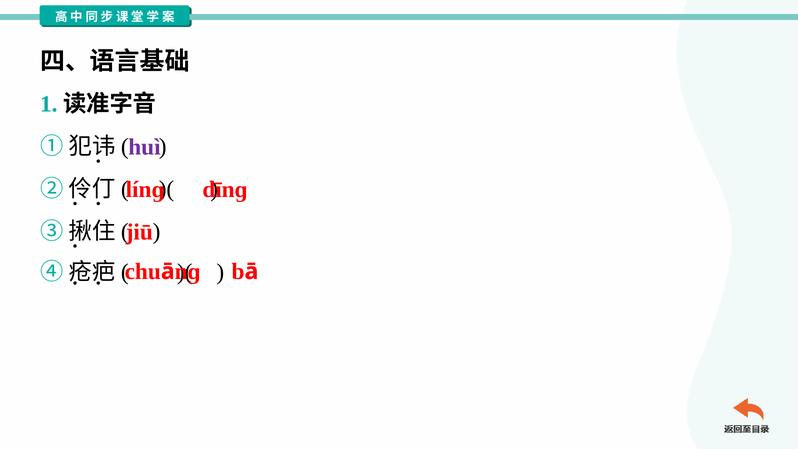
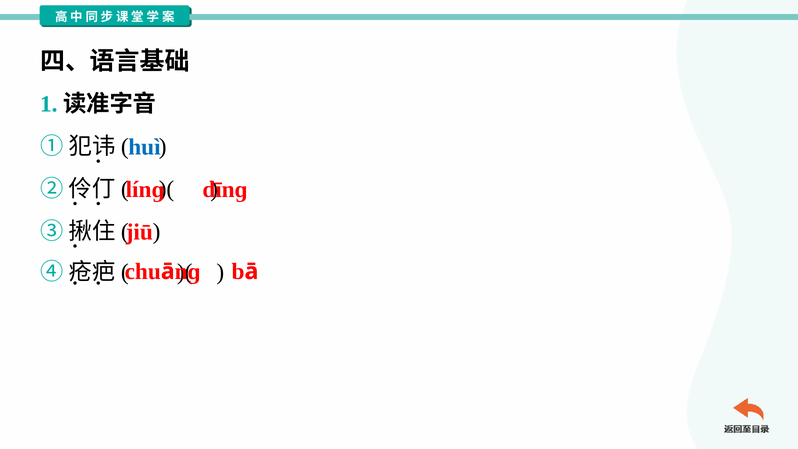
huì colour: purple -> blue (144, 147)
